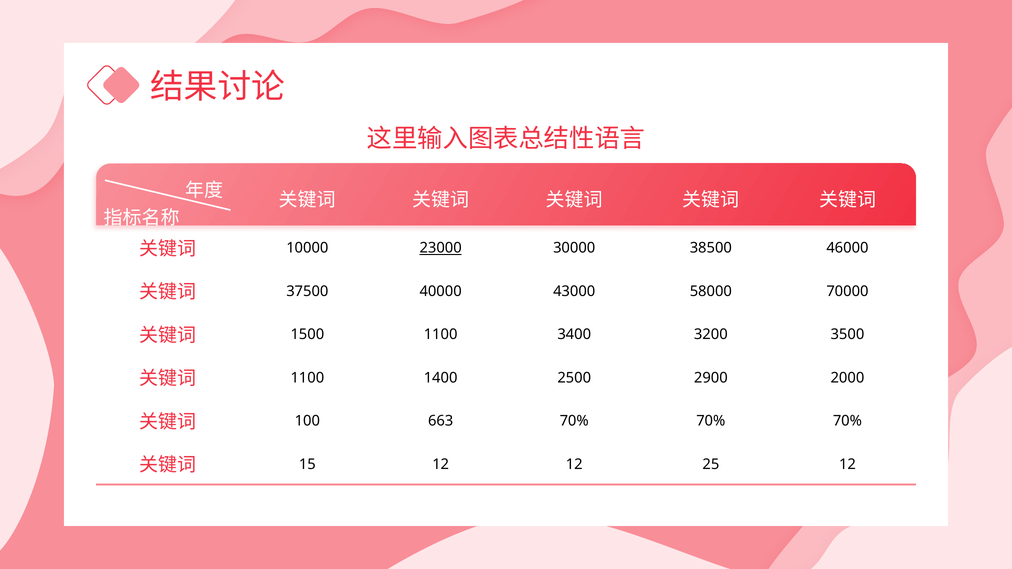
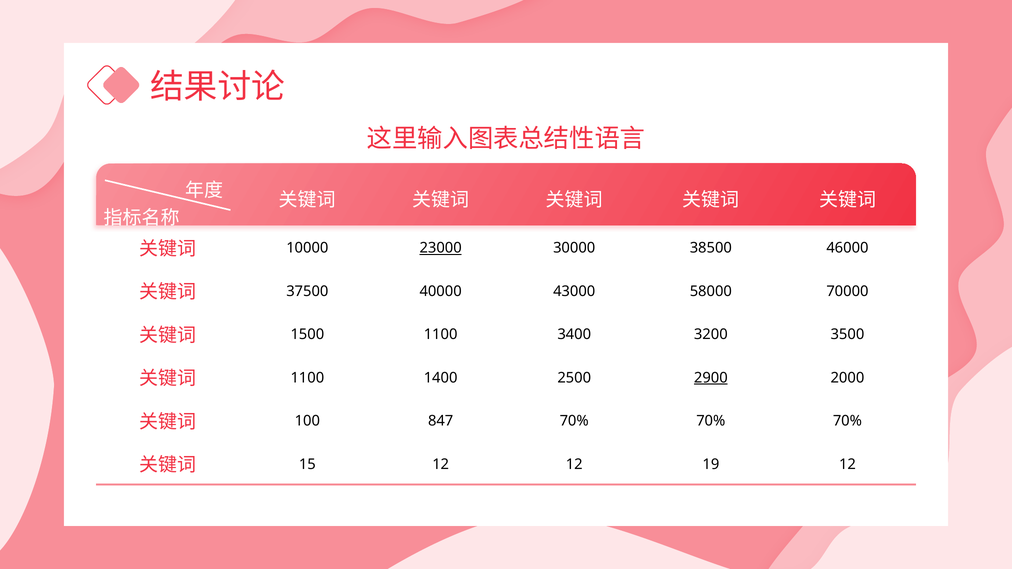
2900 underline: none -> present (711, 378)
663: 663 -> 847 (441, 421)
25: 25 -> 19 (711, 464)
